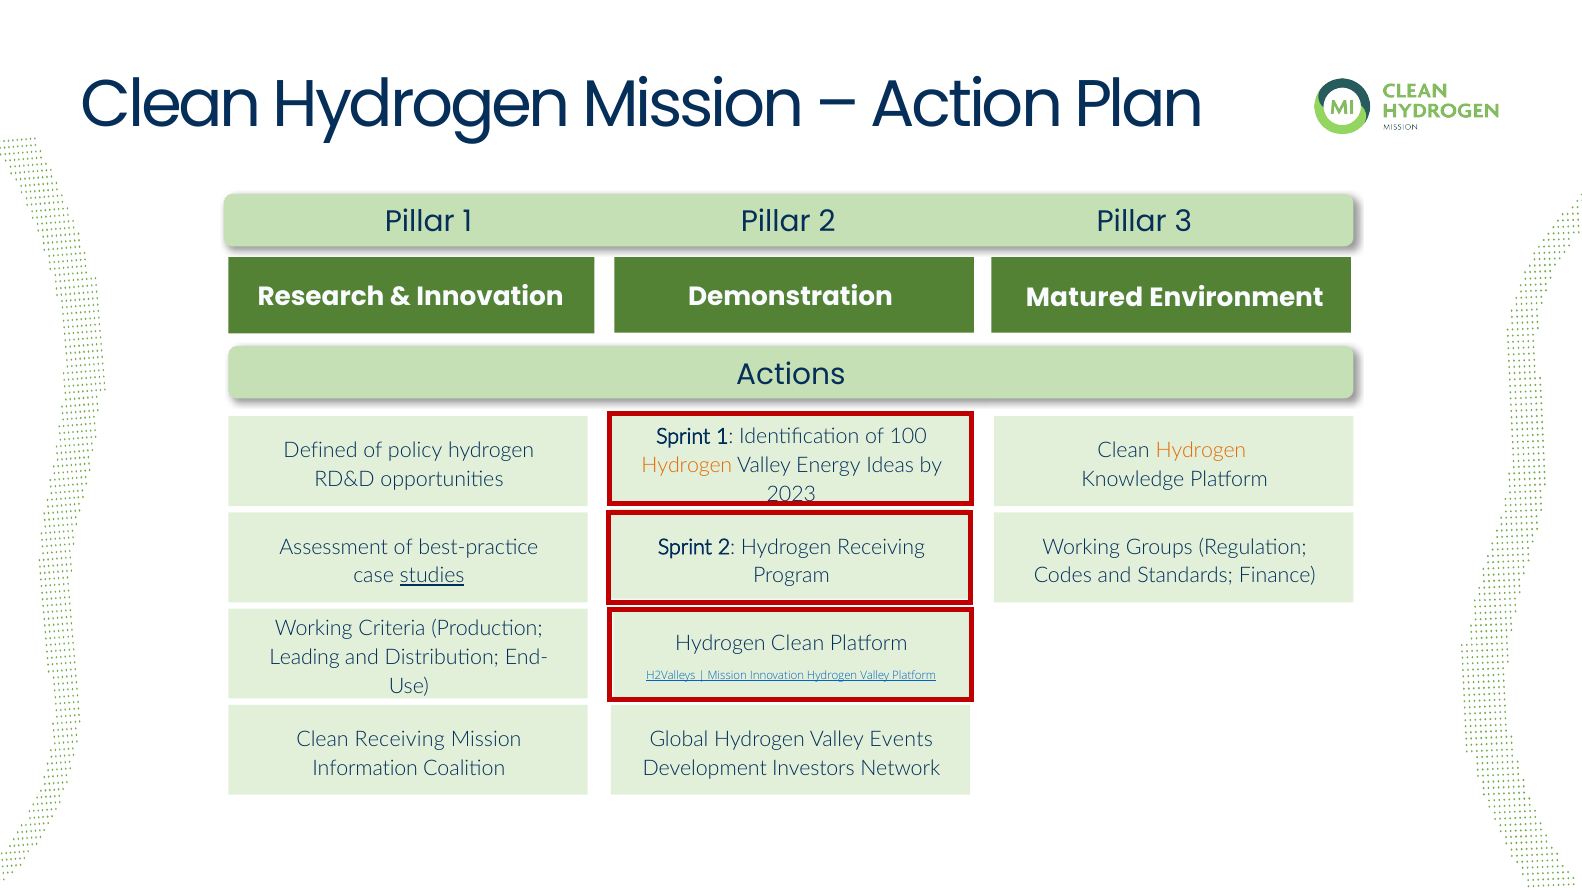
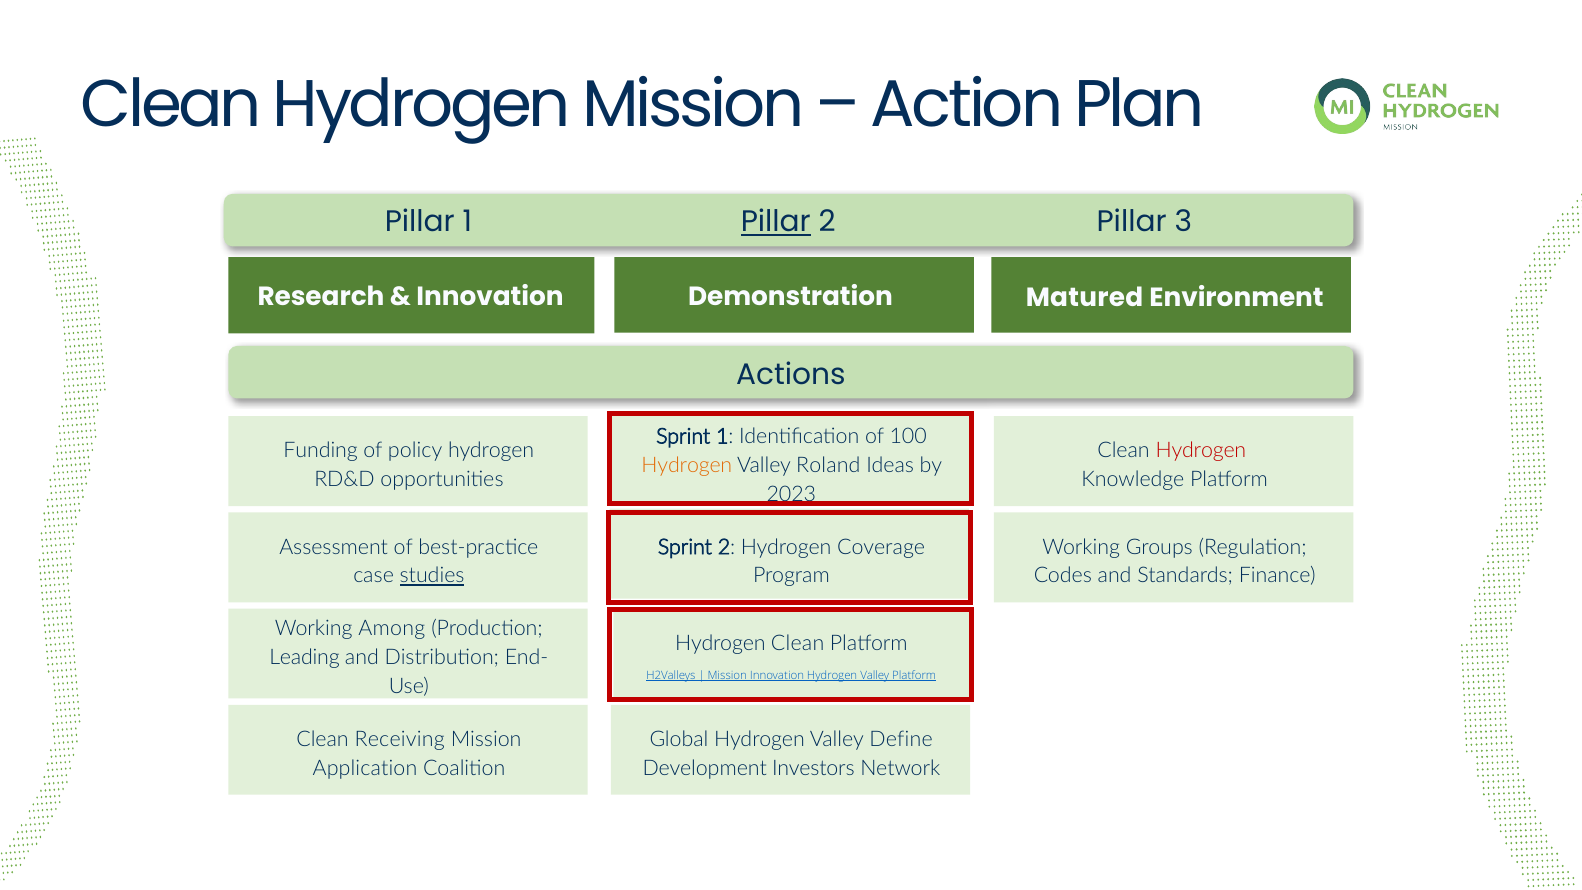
Pillar underline: none -> present (776, 222)
Defined: Defined -> Funding (321, 451)
Hydrogen colour: orange -> red (1201, 451)
Energy: Energy -> Roland (828, 465)
Hydrogen Receiving: Receiving -> Coverage (881, 547)
Criteria: Criteria -> Among (392, 629)
Events: Events -> Define (901, 739)
Information: Information -> Application (365, 768)
